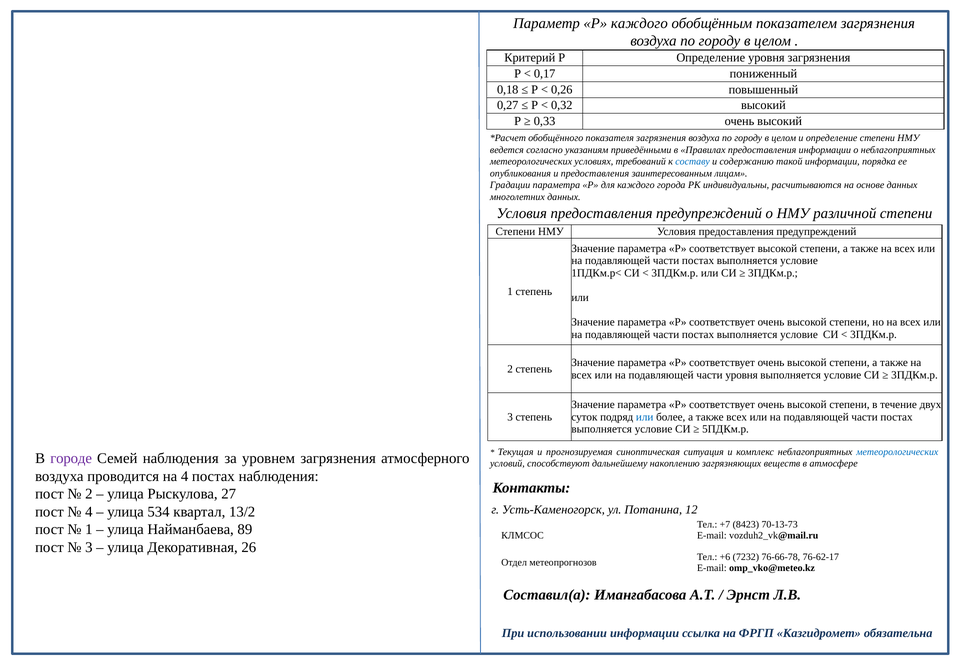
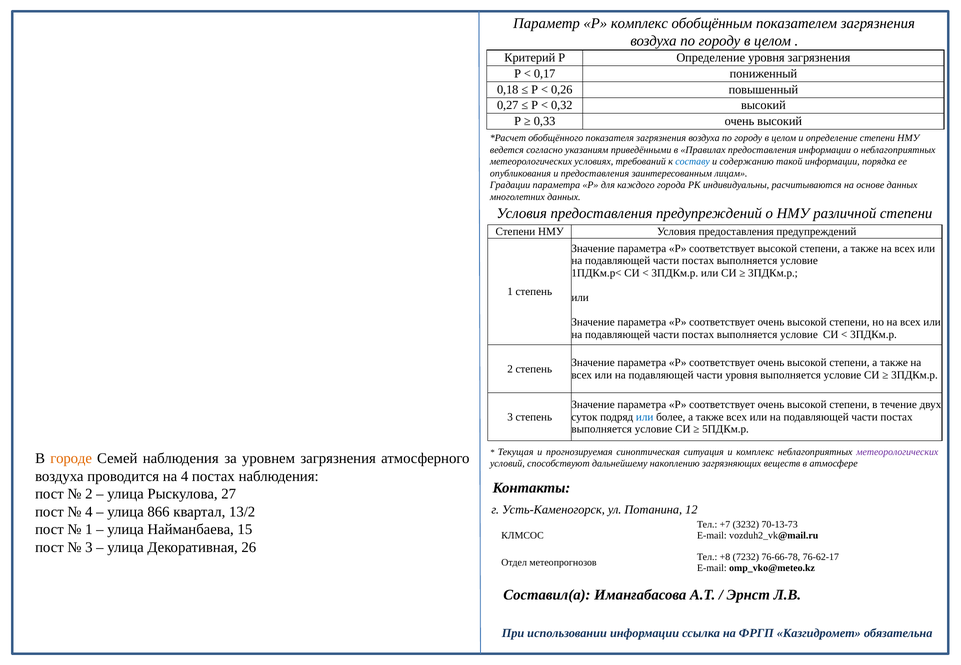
Р каждого: каждого -> комплекс (639, 23)
метеорологических colour: blue -> purple (897, 452)
городе colour: purple -> orange (71, 459)
534: 534 -> 866 (159, 512)
8423: 8423 -> 3232 (746, 525)
89: 89 -> 15 (245, 530)
+6: +6 -> +8 (725, 557)
